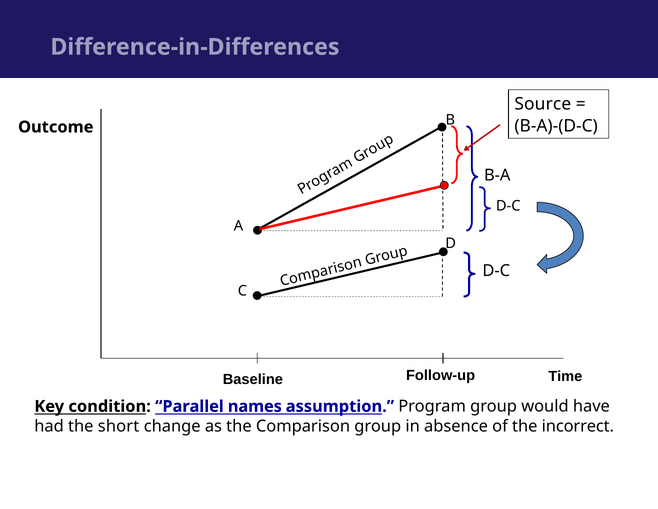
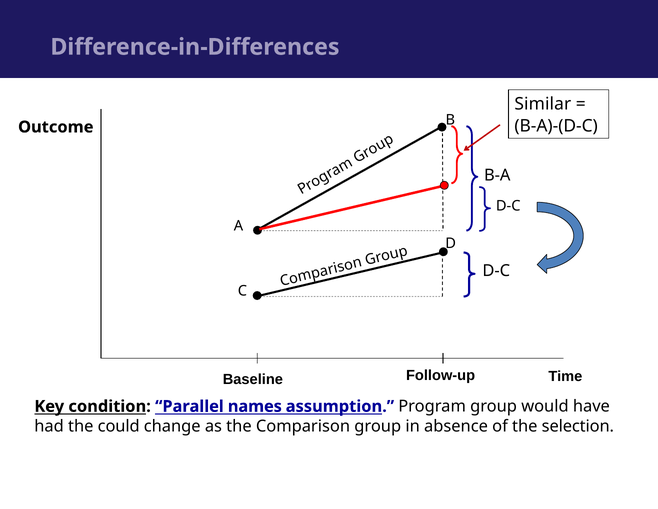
Source: Source -> Similar (543, 104)
short: short -> could (119, 426)
incorrect: incorrect -> selection (578, 426)
